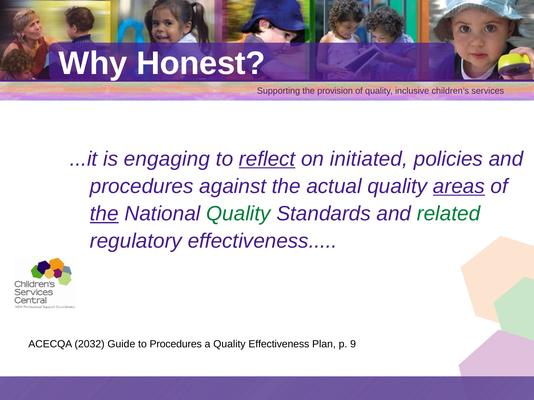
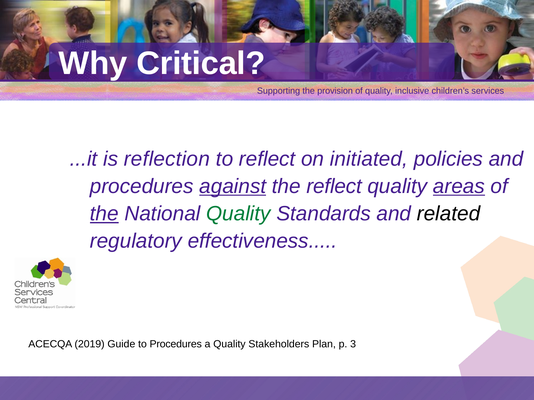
Honest: Honest -> Critical (201, 64)
engaging: engaging -> reflection (167, 159)
reflect underline: present -> none (267, 159)
against underline: none -> present (233, 187)
the actual: actual -> reflect (334, 187)
related colour: green -> black (449, 214)
2032: 2032 -> 2019 (90, 344)
Quality Effectiveness: Effectiveness -> Stakeholders (279, 344)
9: 9 -> 3 (353, 344)
